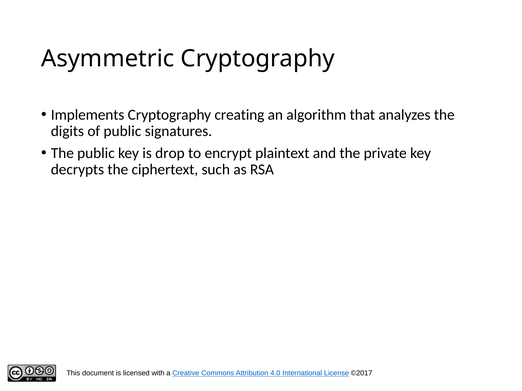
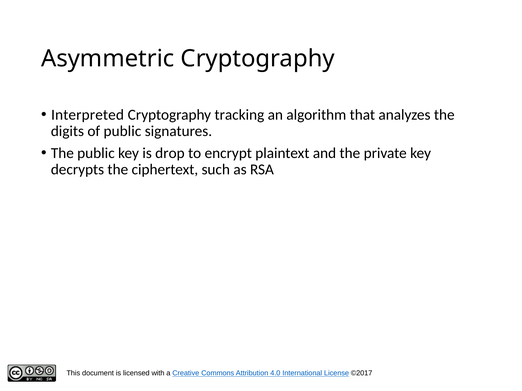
Implements: Implements -> Interpreted (88, 115)
creating: creating -> tracking (239, 115)
